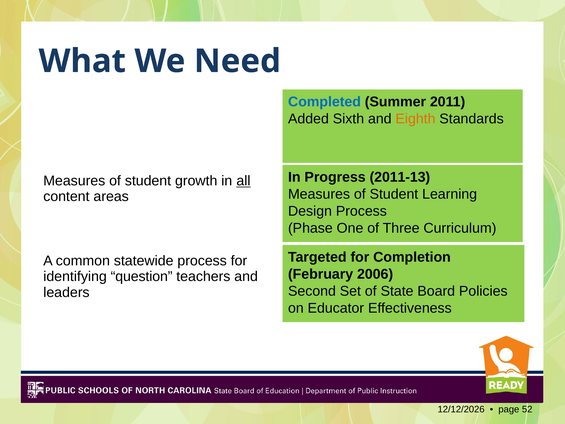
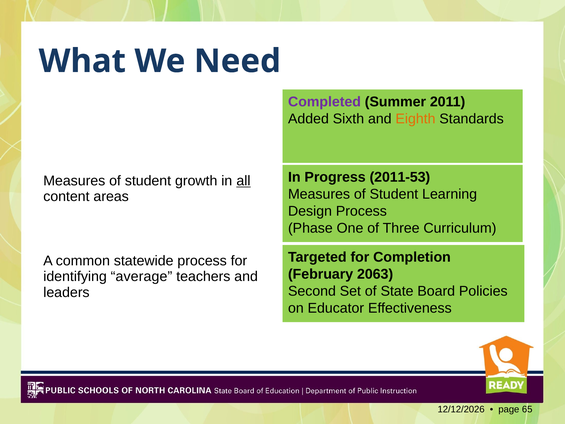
Completed colour: blue -> purple (324, 102)
2011-13: 2011-13 -> 2011-53 (400, 177)
2006: 2006 -> 2063 (375, 274)
question: question -> average (141, 276)
52: 52 -> 65 (527, 409)
